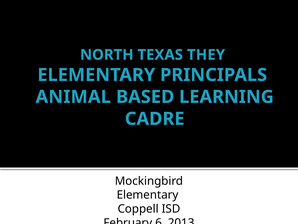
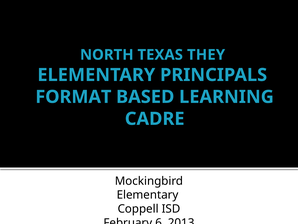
ANIMAL: ANIMAL -> FORMAT (73, 97)
